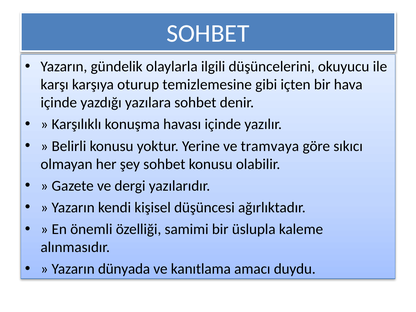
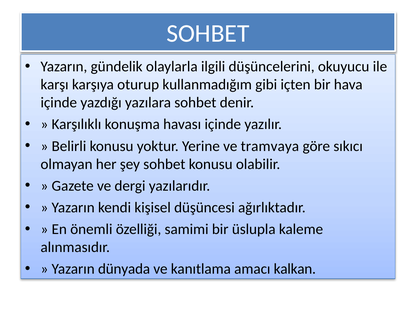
temizlemesine: temizlemesine -> kullanmadığım (207, 85)
duydu: duydu -> kalkan (295, 269)
